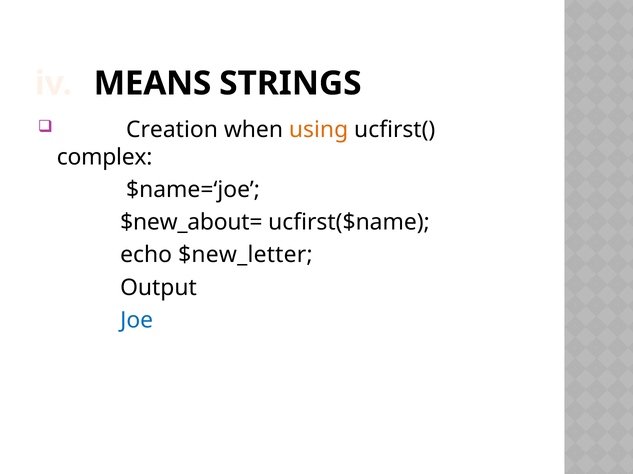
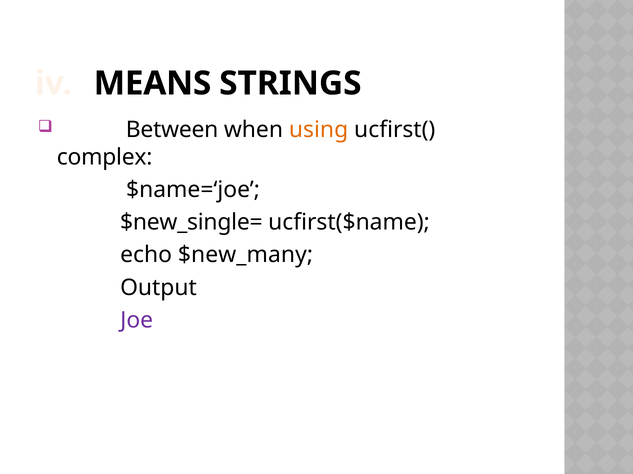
Creation: Creation -> Between (172, 130)
$new_about=: $new_about= -> $new_single= (191, 223)
$new_letter: $new_letter -> $new_many (245, 255)
Joe colour: blue -> purple (137, 321)
